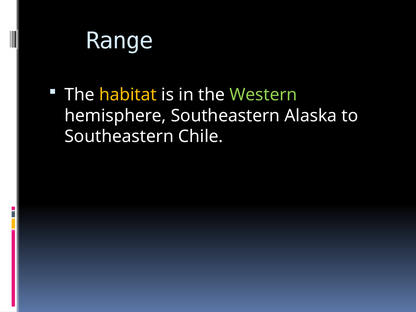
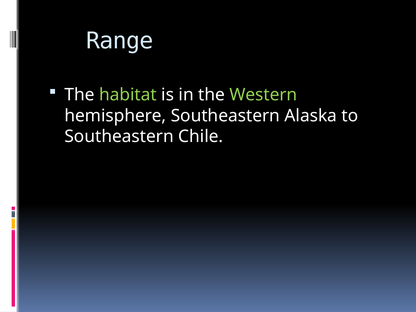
habitat colour: yellow -> light green (128, 95)
